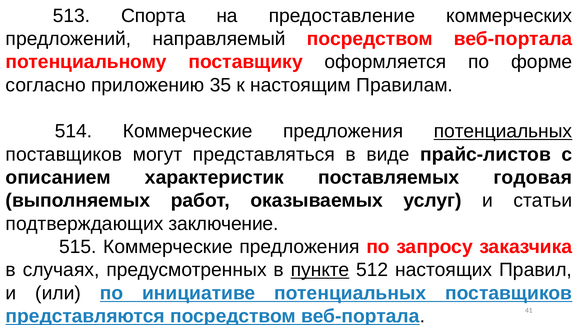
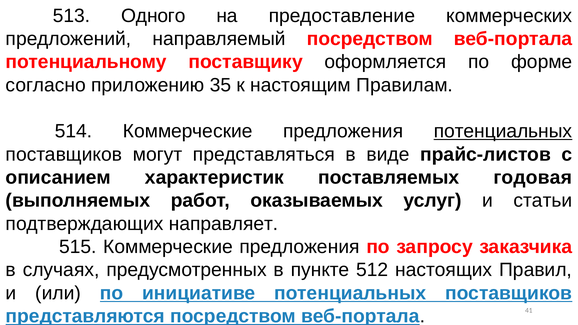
Спорта: Спорта -> Одного (153, 16)
заключение: заключение -> направляет (223, 224)
пункте underline: present -> none (320, 270)
